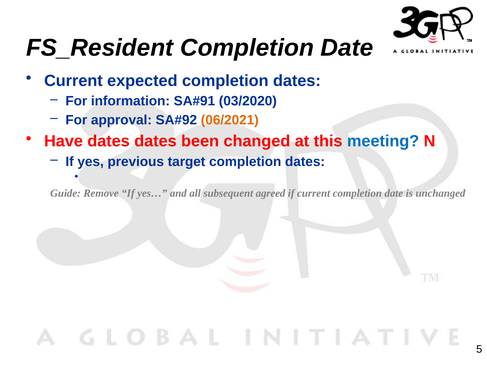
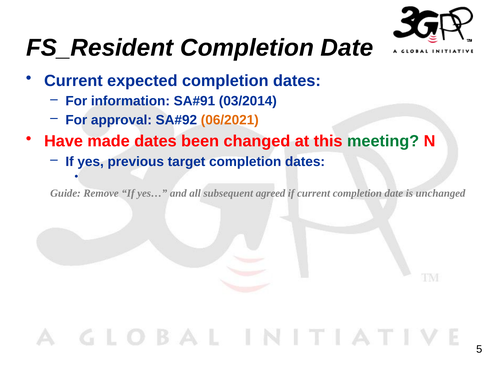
03/2020: 03/2020 -> 03/2014 (248, 101)
Have dates: dates -> made (109, 141)
meeting colour: blue -> green (383, 141)
